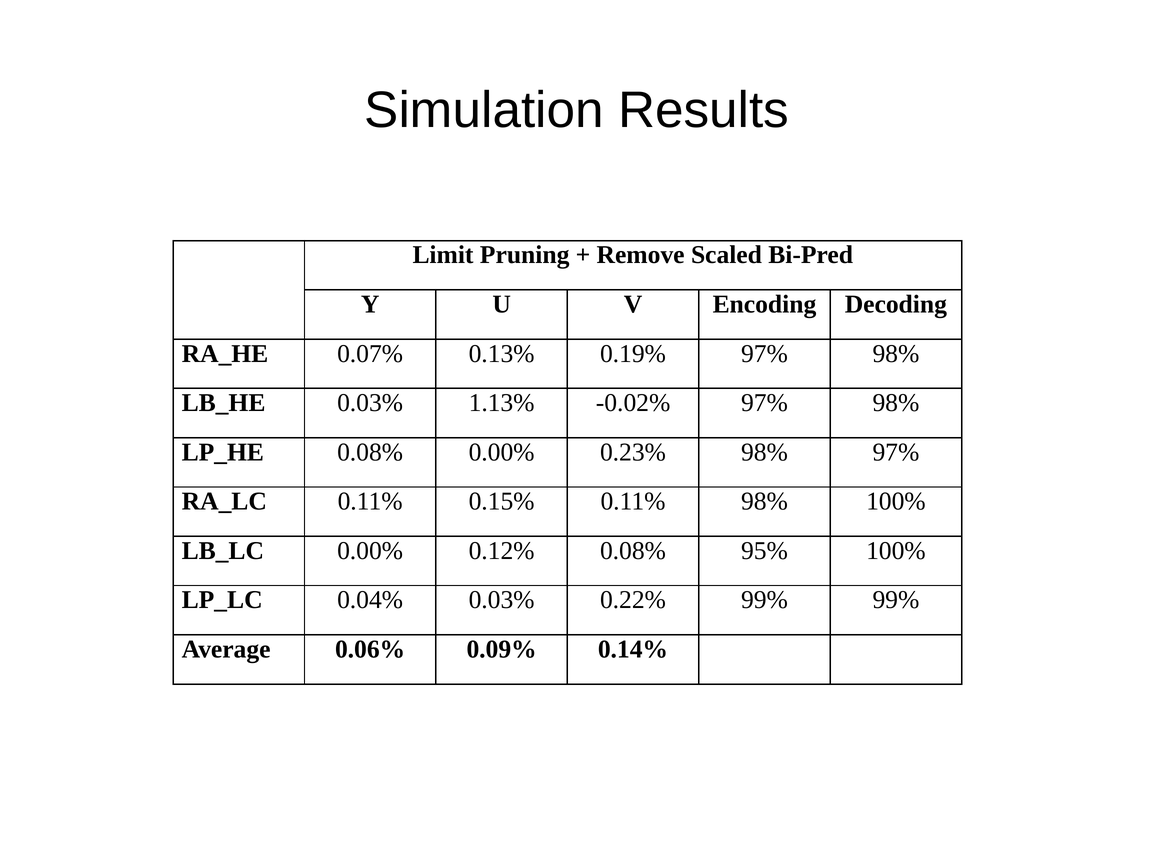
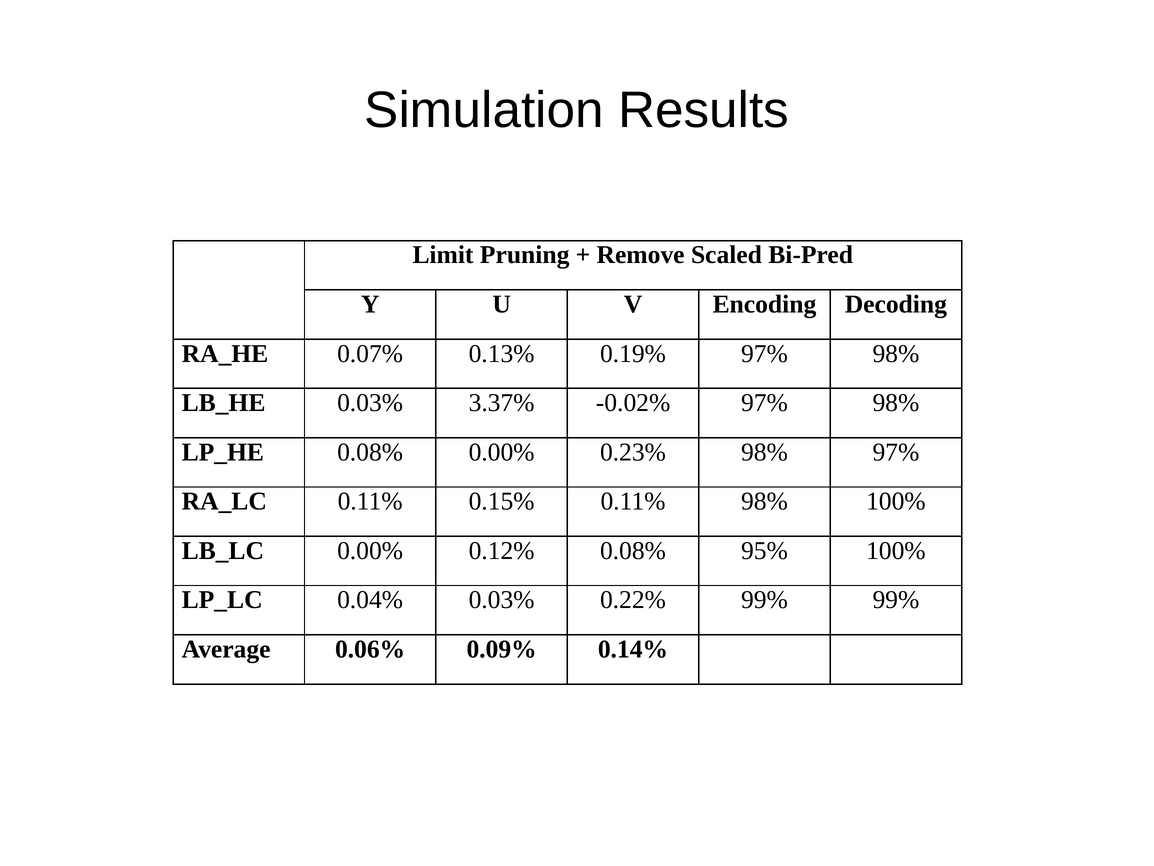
1.13%: 1.13% -> 3.37% (502, 403)
